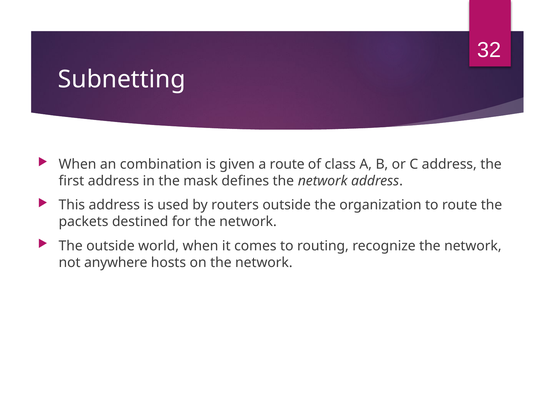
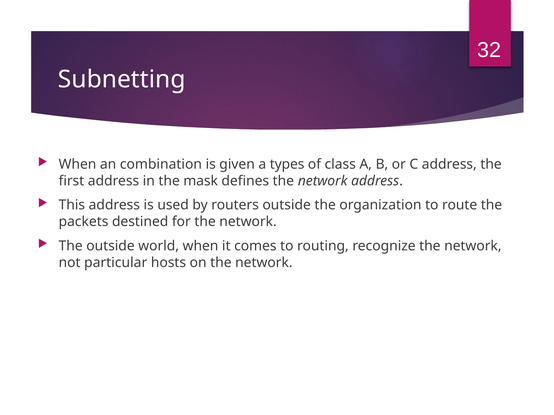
a route: route -> types (287, 164)
anywhere: anywhere -> particular (116, 263)
